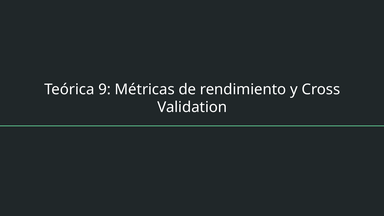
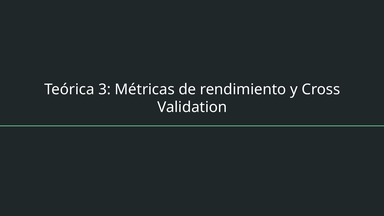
9: 9 -> 3 (105, 89)
